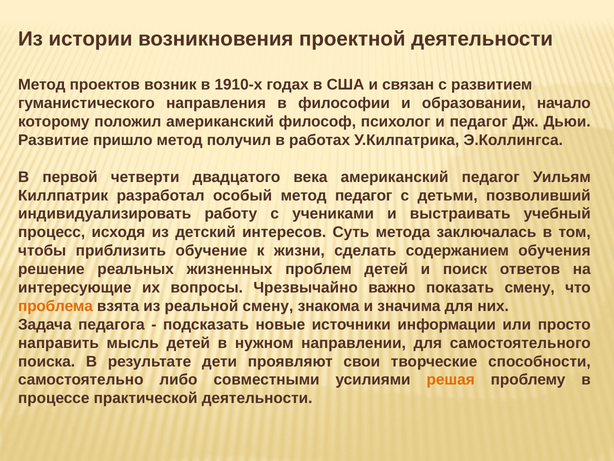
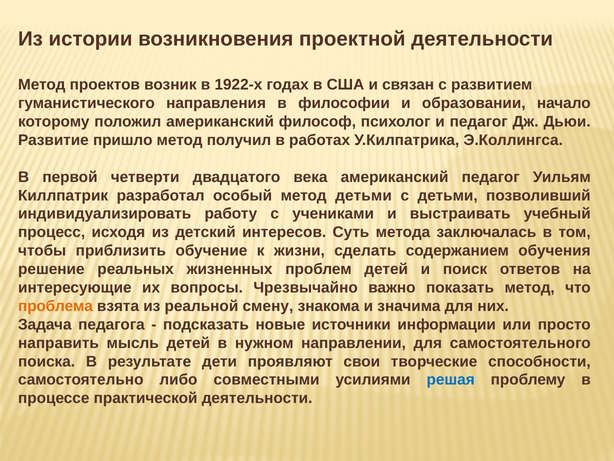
1910-х: 1910-х -> 1922-х (238, 85)
метод педагог: педагог -> детьми (363, 195)
показать смену: смену -> метод (530, 287)
решая colour: orange -> blue (451, 379)
